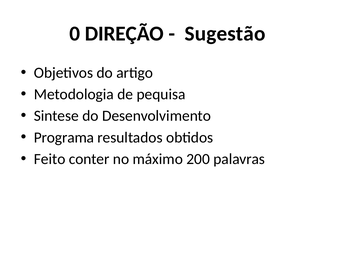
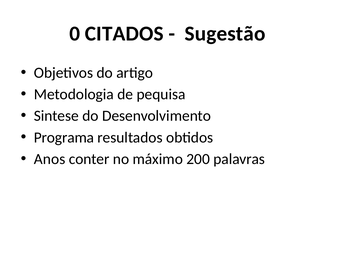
DIREÇÃO: DIREÇÃO -> CITADOS (124, 34)
Feito: Feito -> Anos (50, 159)
